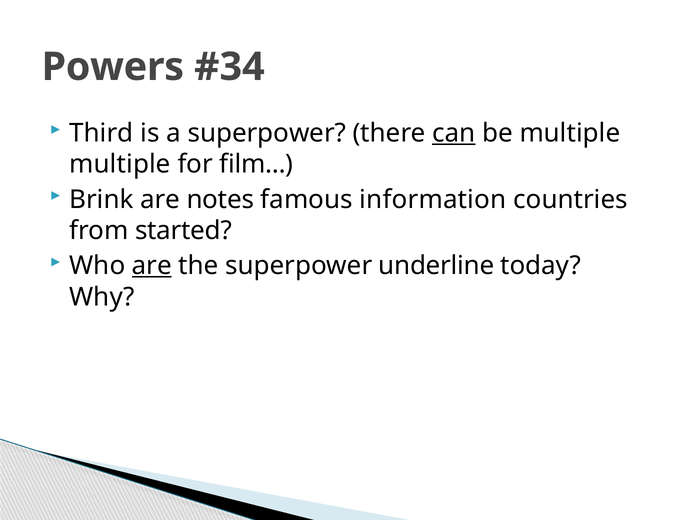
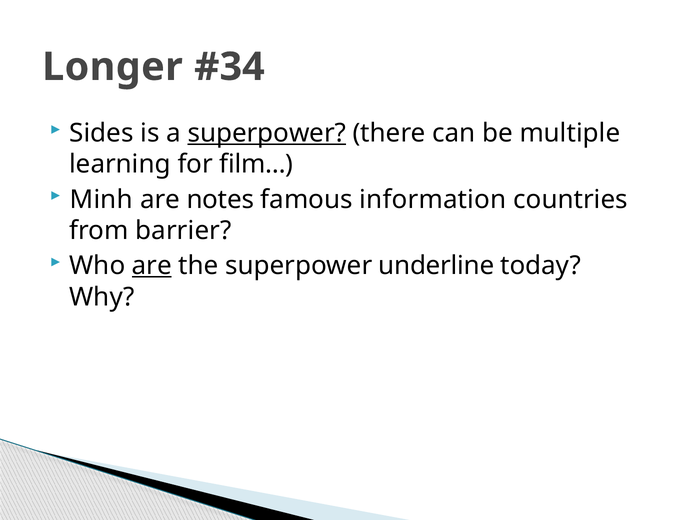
Powers: Powers -> Longer (112, 67)
Third: Third -> Sides (101, 133)
superpower underline: none -> present (267, 133)
can underline: present -> none (454, 133)
multiple: multiple -> learning (120, 165)
Brink: Brink -> Minh (101, 200)
started: started -> barrier (183, 231)
